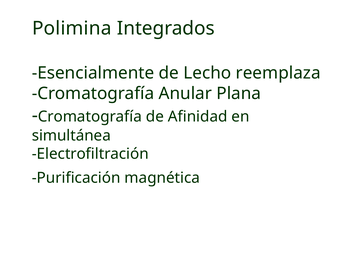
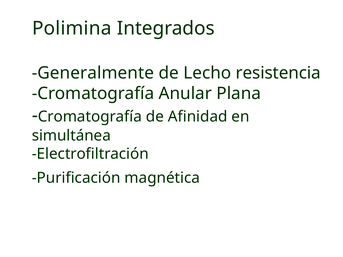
Esencialmente: Esencialmente -> Generalmente (93, 73)
reemplaza: reemplaza -> resistencia (278, 73)
